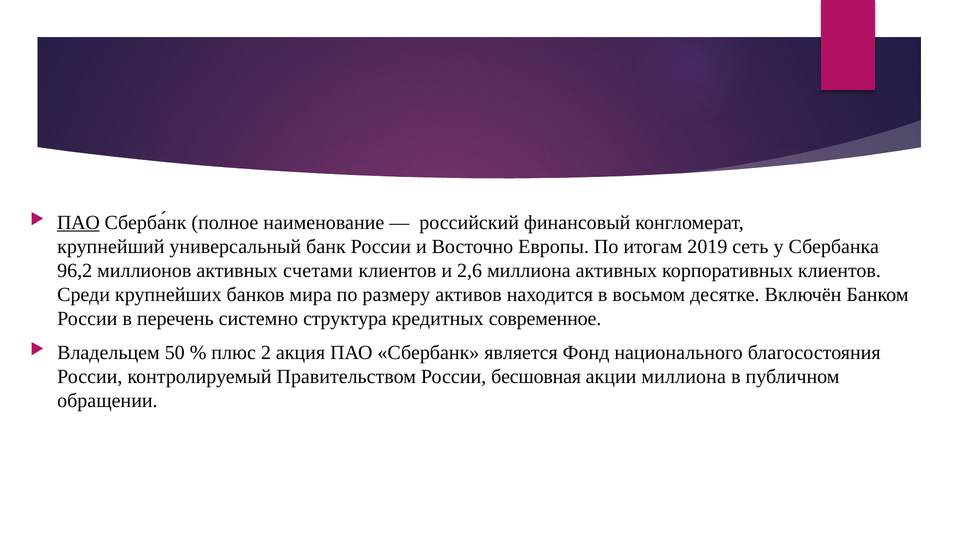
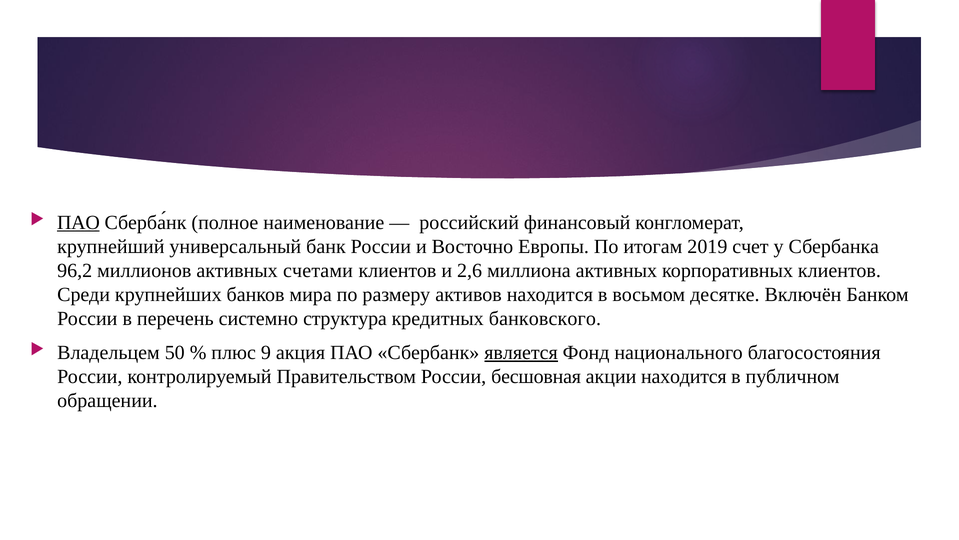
сеть: сеть -> счет (750, 246)
современное: современное -> банковского (545, 318)
2: 2 -> 9 (266, 352)
является underline: none -> present (521, 352)
акции миллиона: миллиона -> находится (684, 376)
